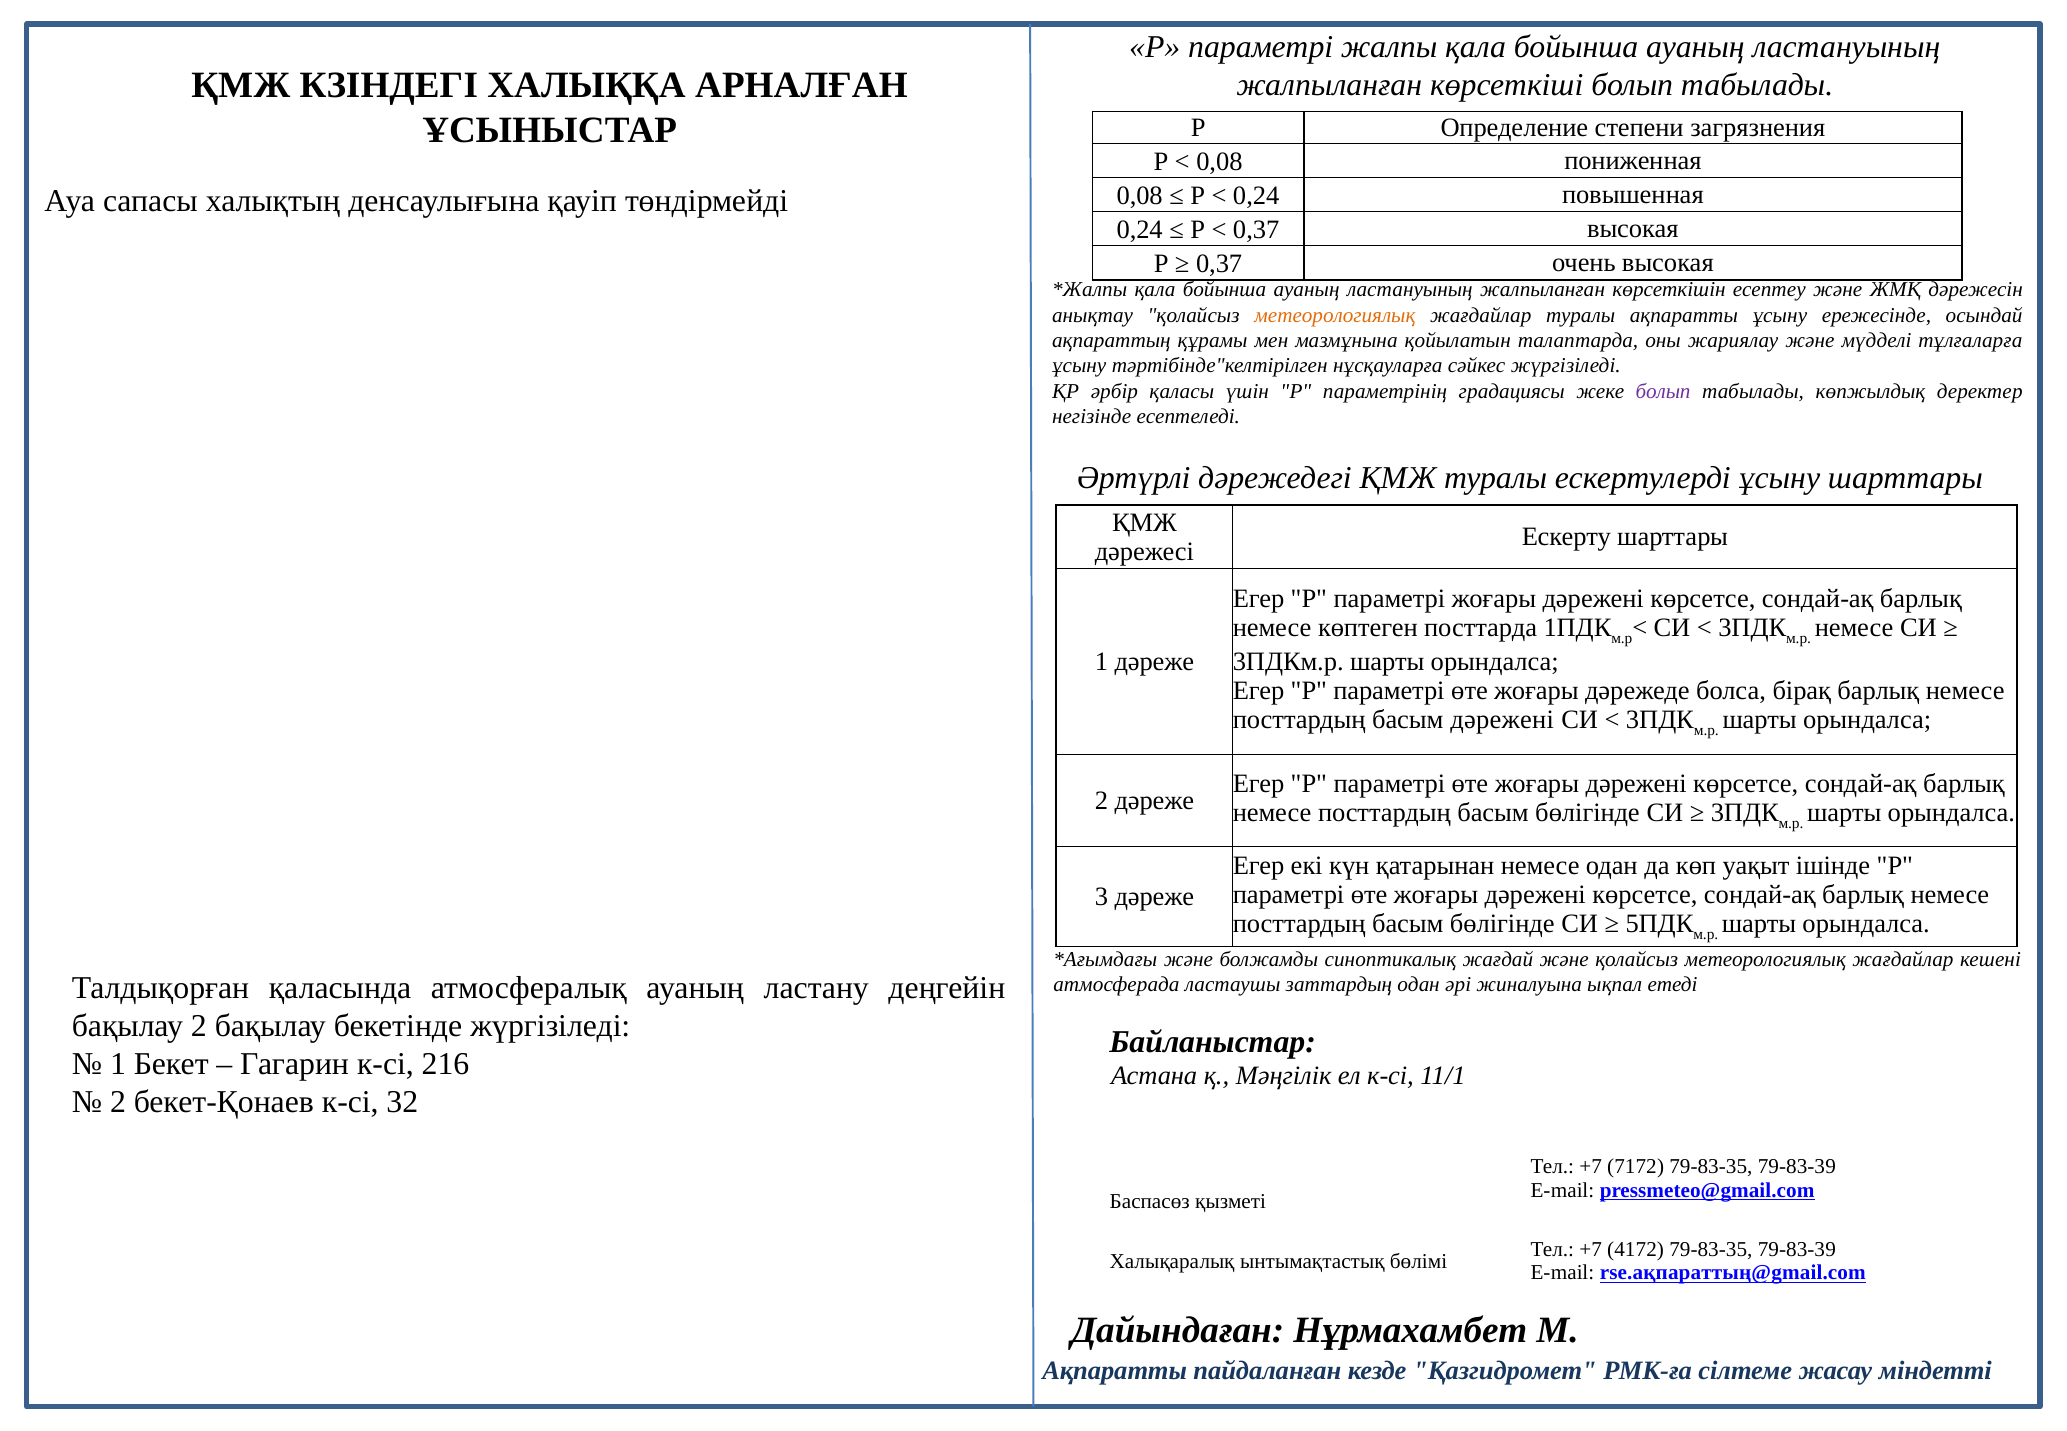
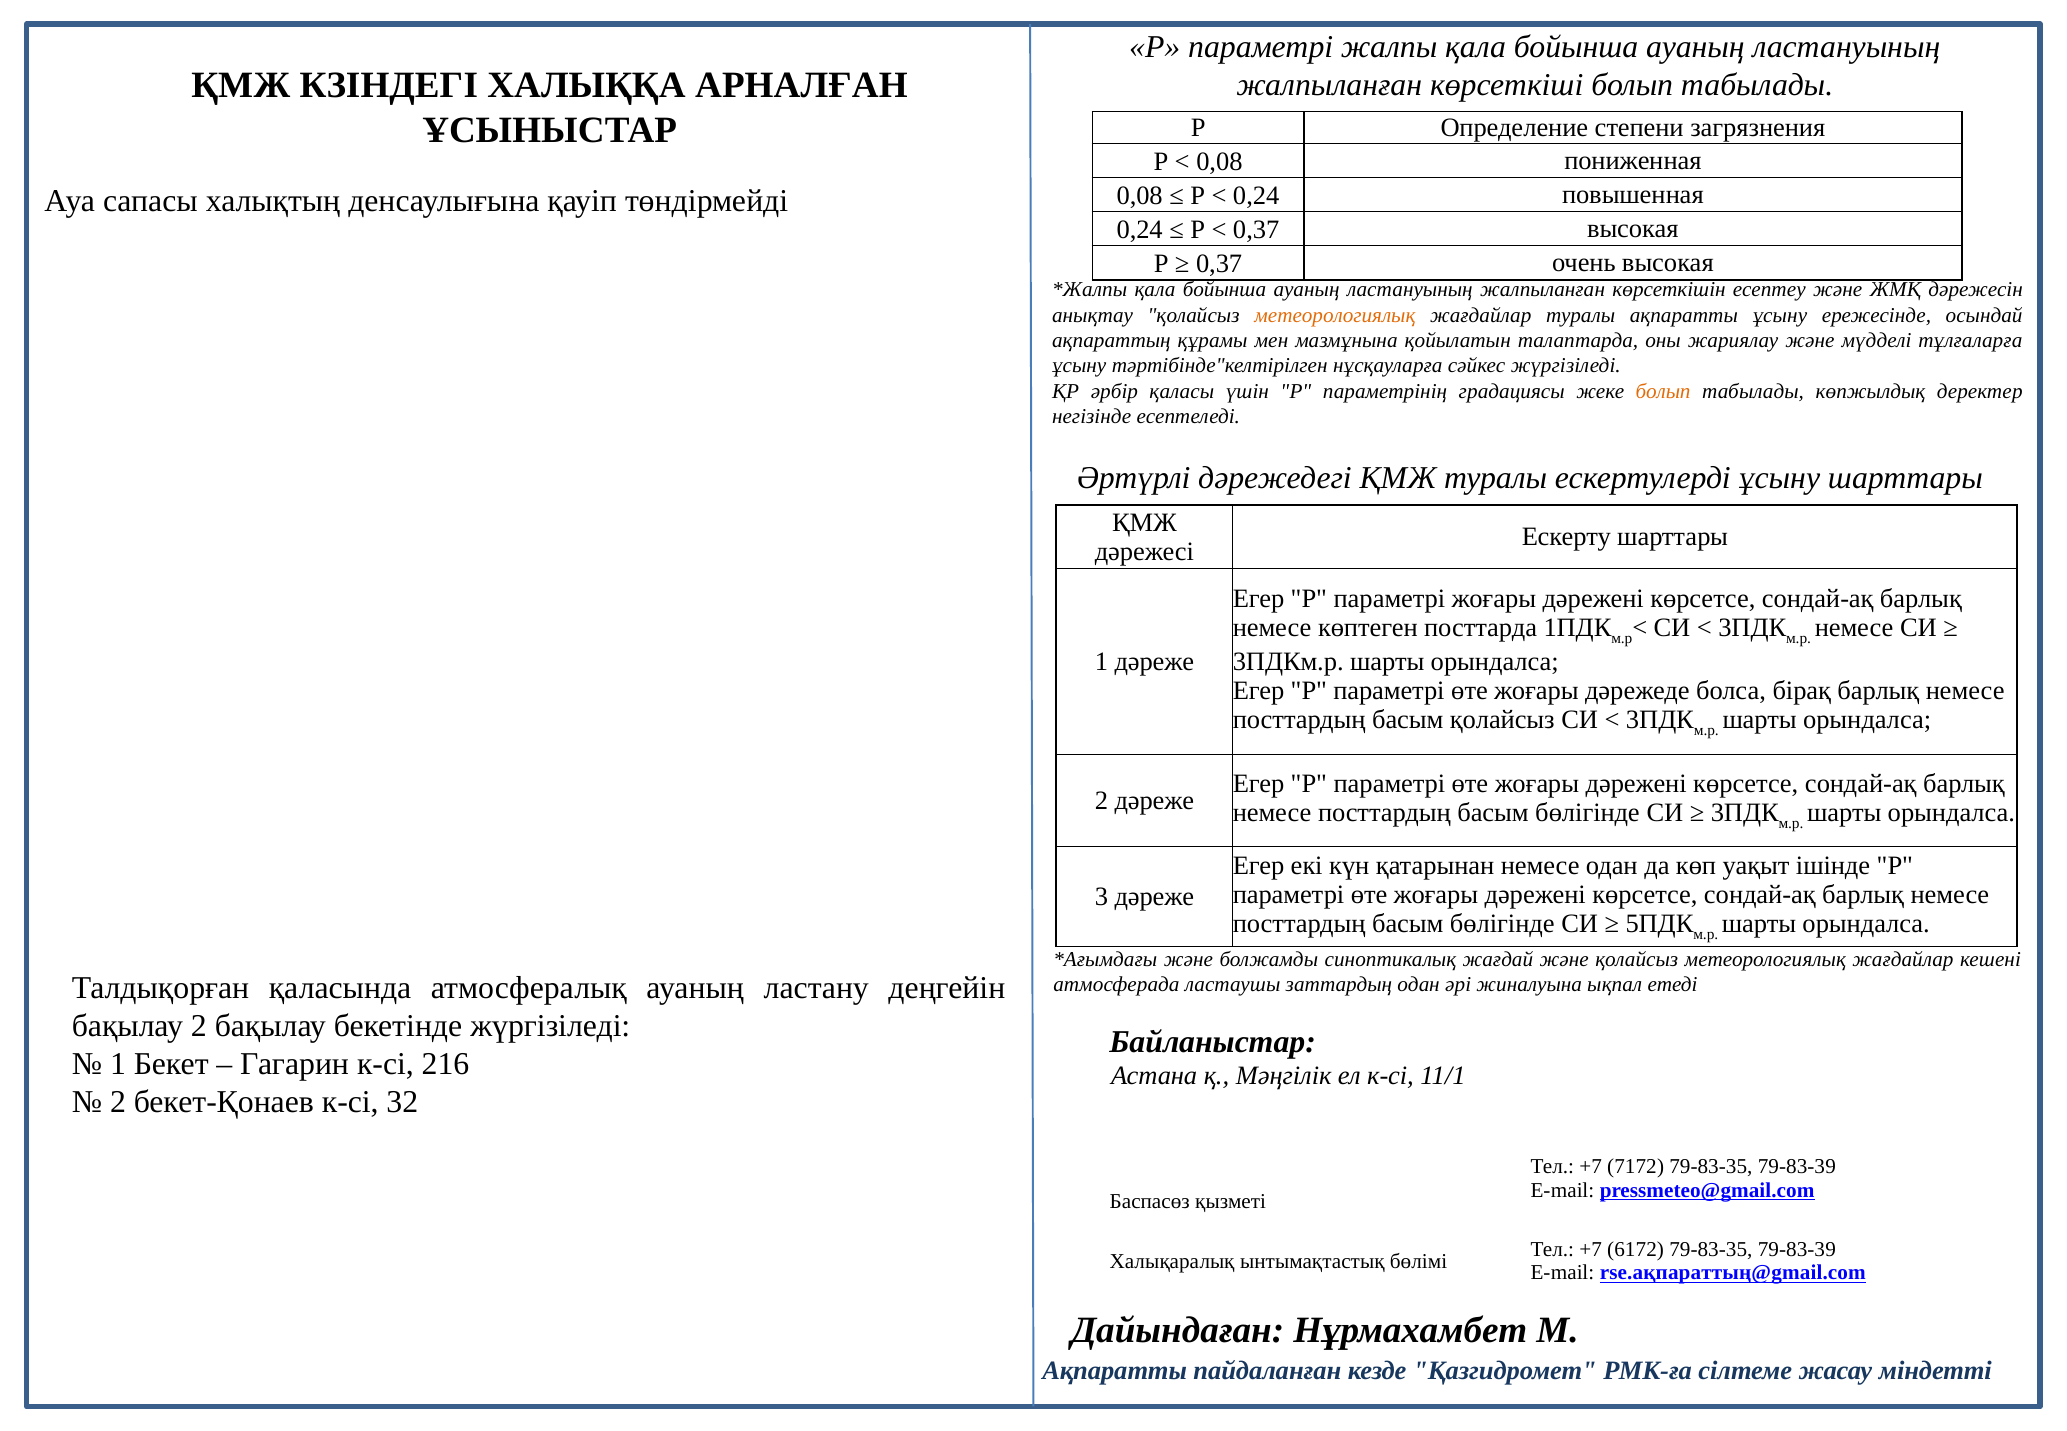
болып colour: purple -> orange (1663, 391)
басым дәрежені: дәрежені -> қолайсыз (1502, 720)
4172: 4172 -> 6172 (1636, 1249)
